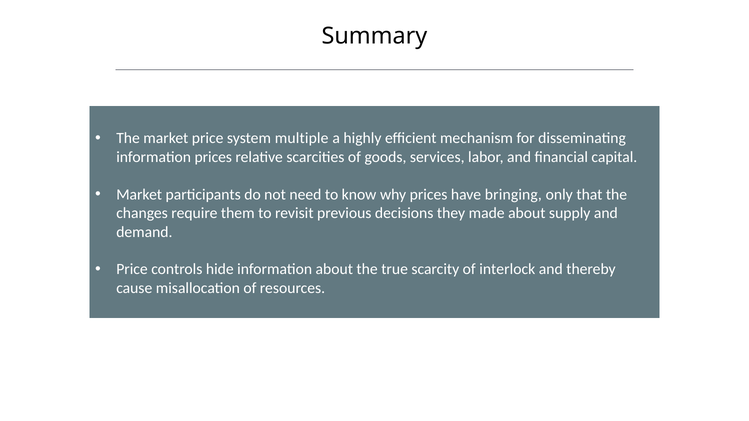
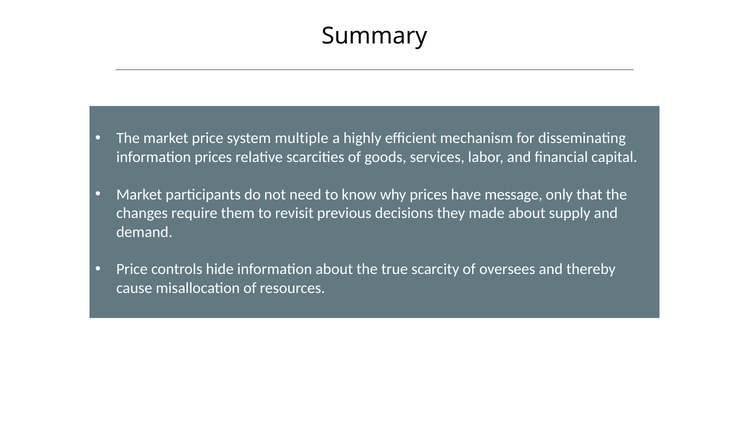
bringing: bringing -> message (514, 195)
interlock: interlock -> oversees (507, 270)
